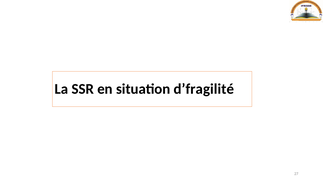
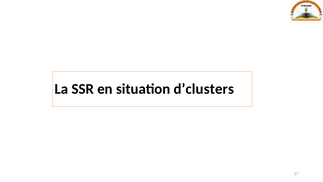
d’fragilité: d’fragilité -> d’clusters (204, 89)
